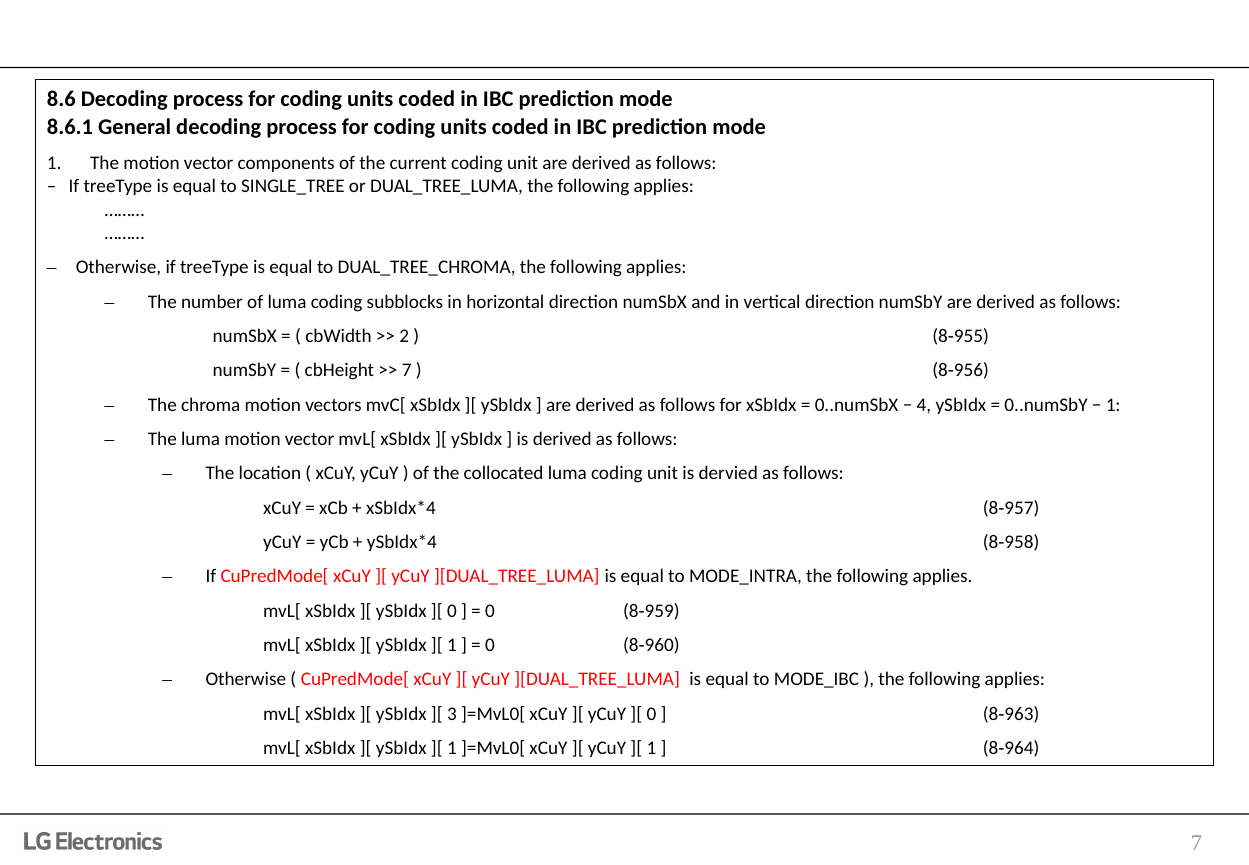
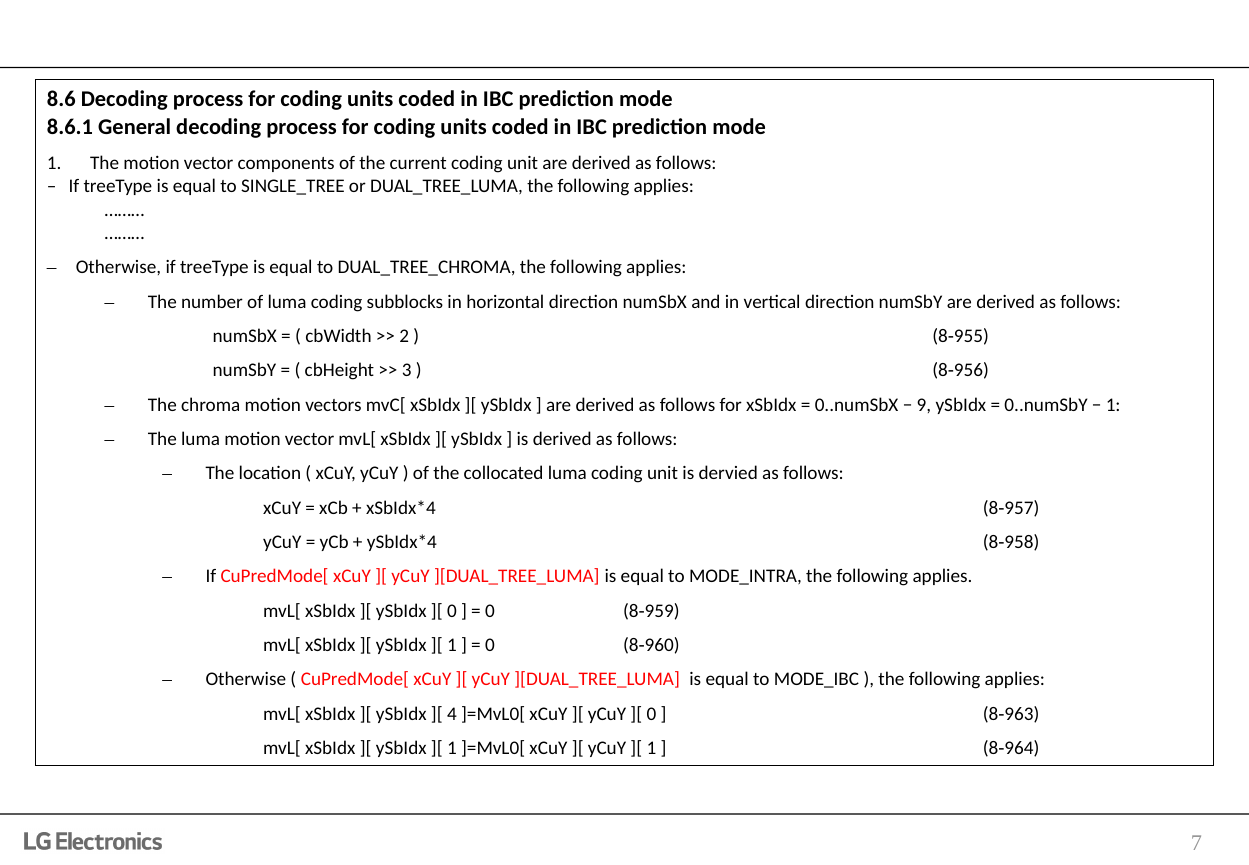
7: 7 -> 3 (407, 370)
4: 4 -> 9 (924, 405)
3: 3 -> 4 (452, 713)
